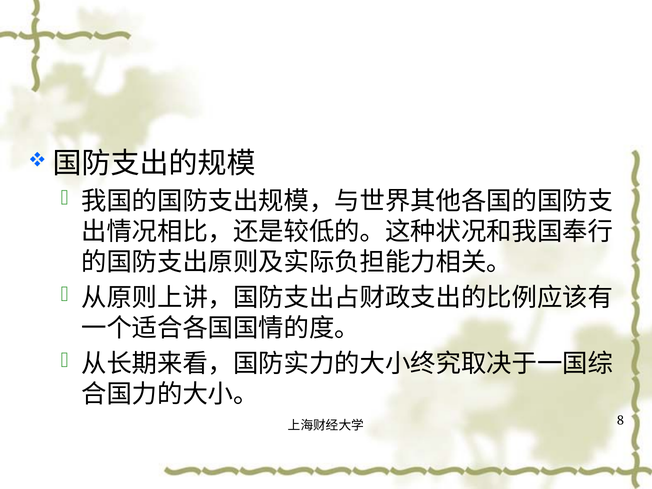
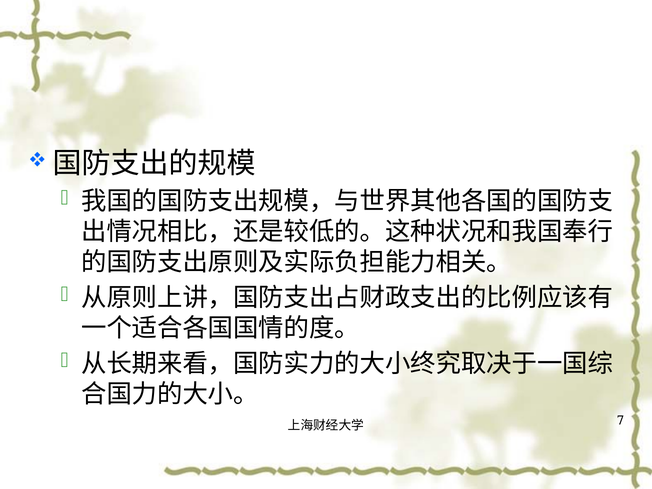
8: 8 -> 7 (620, 421)
